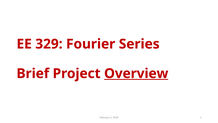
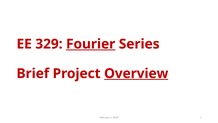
Fourier underline: none -> present (91, 44)
